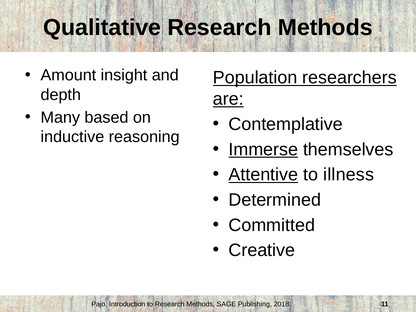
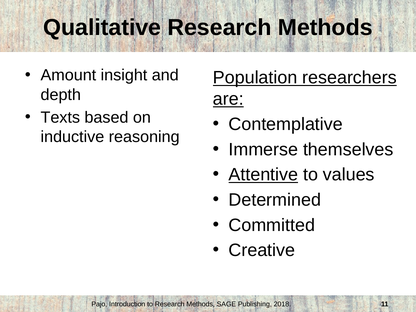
Many: Many -> Texts (60, 117)
Immerse underline: present -> none (263, 149)
illness: illness -> values (349, 175)
